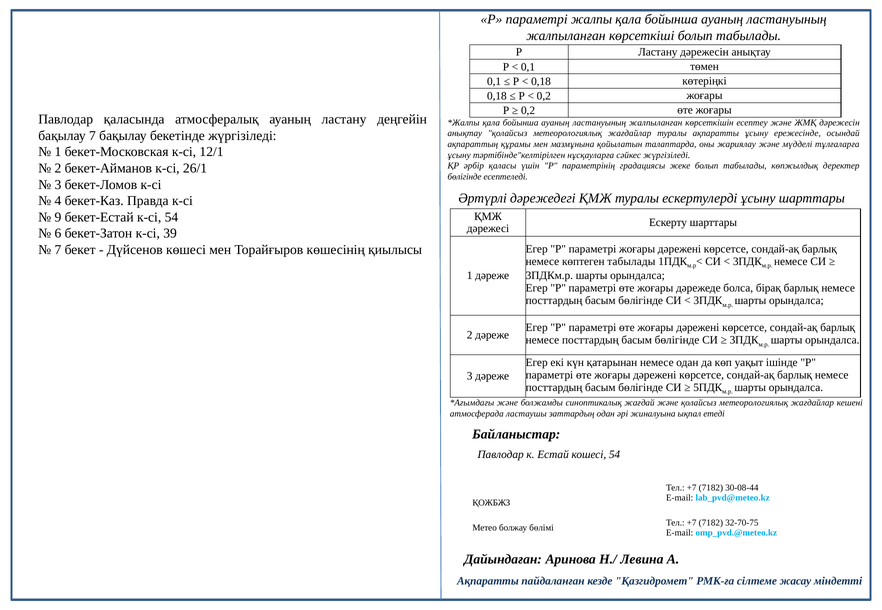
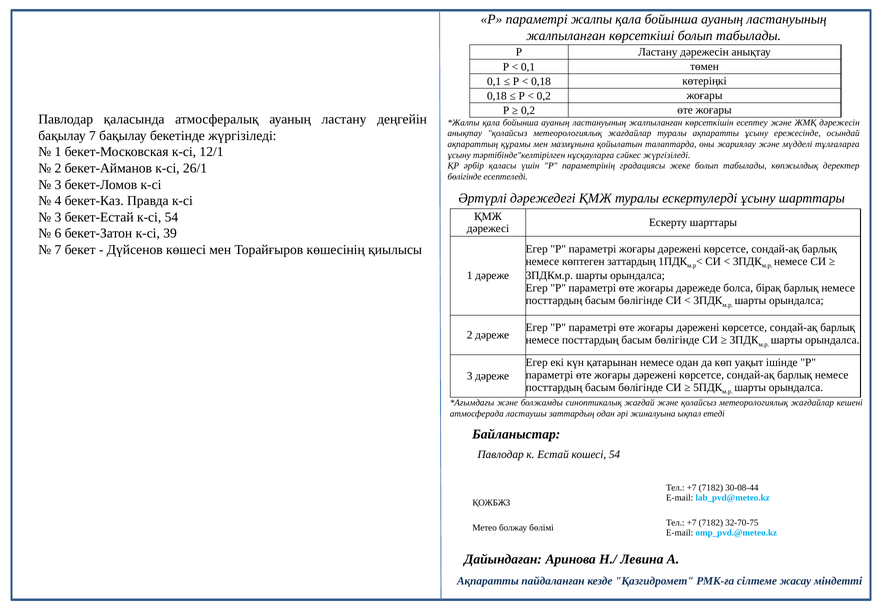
9: 9 -> 3 (58, 217)
көптеген табылады: табылады -> заттардың (631, 262)
